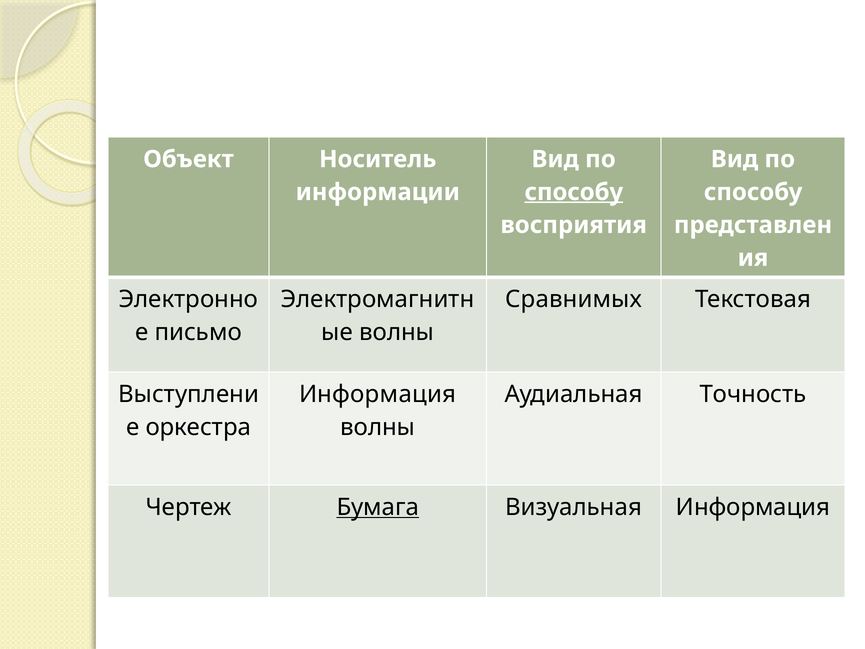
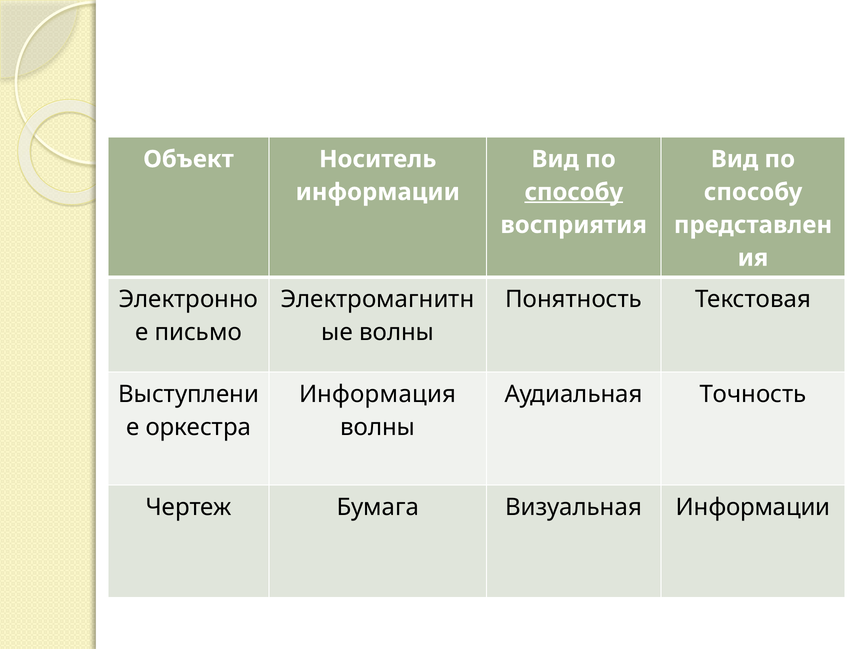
Сравнимых: Сравнимых -> Понятность (574, 299)
Бумага underline: present -> none (378, 507)
Визуальная Информация: Информация -> Информации (753, 507)
